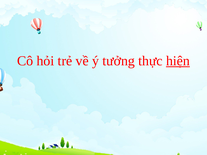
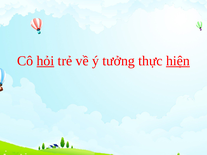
hỏi underline: none -> present (45, 61)
